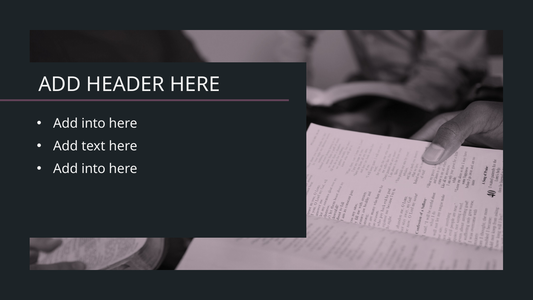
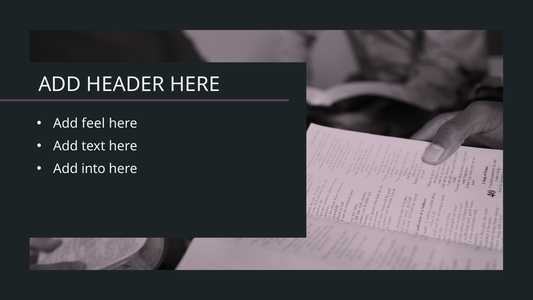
into: into -> feel (93, 123)
